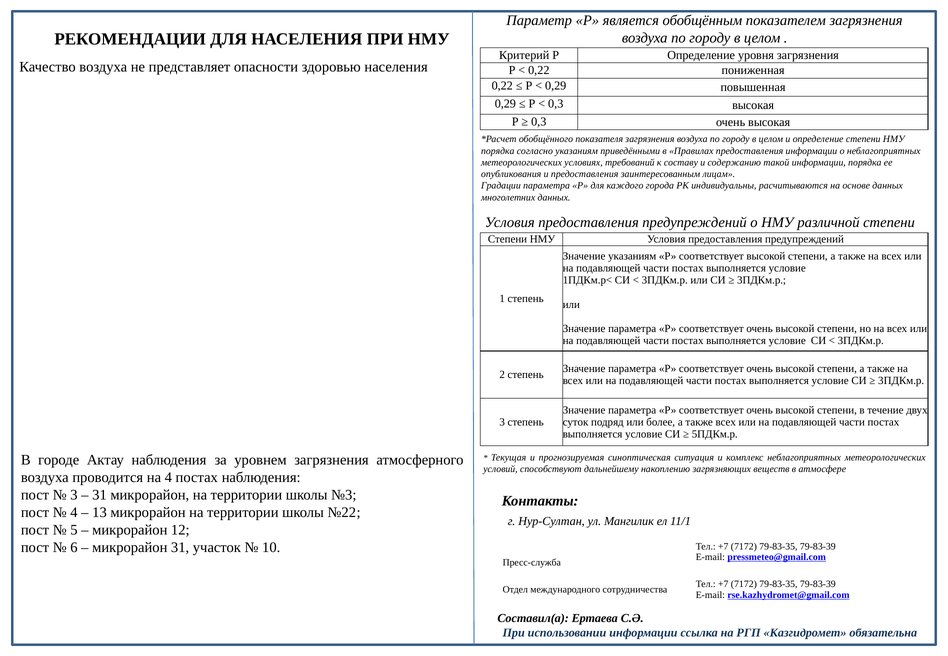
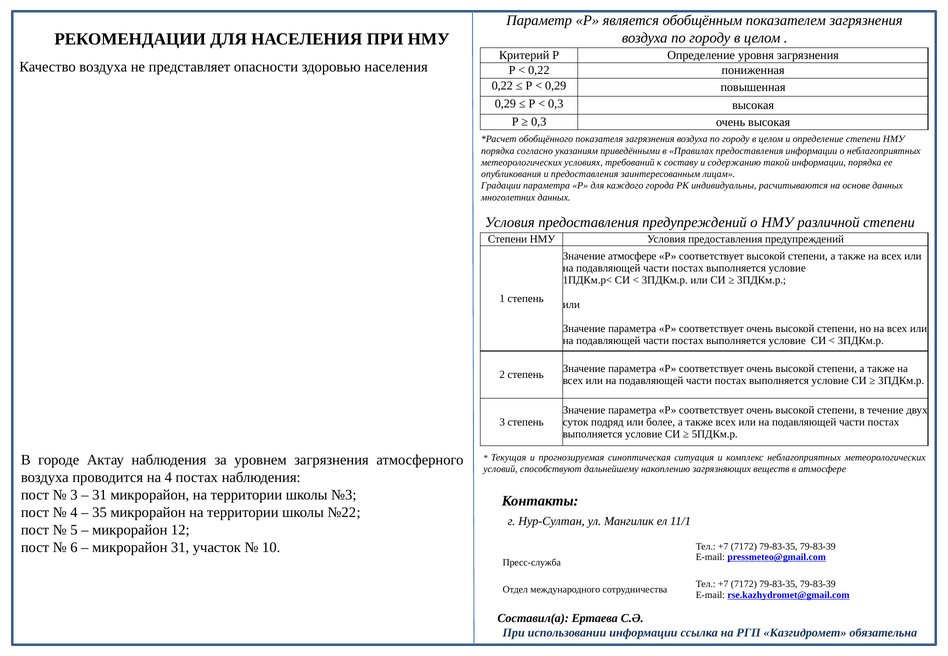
Значение указаниям: указаниям -> атмосфере (632, 256)
13: 13 -> 35 (100, 512)
